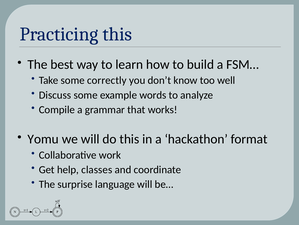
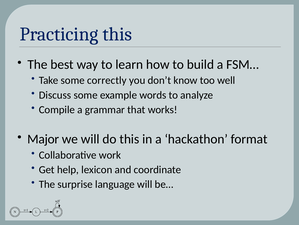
Yomu: Yomu -> Major (43, 139)
classes: classes -> lexicon (97, 169)
